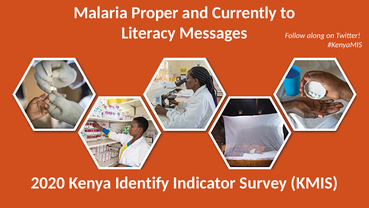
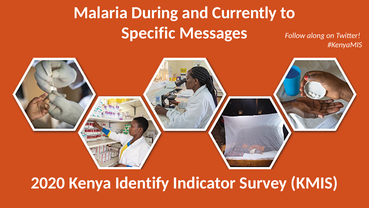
Proper: Proper -> During (155, 13)
Literacy: Literacy -> Specific (148, 33)
